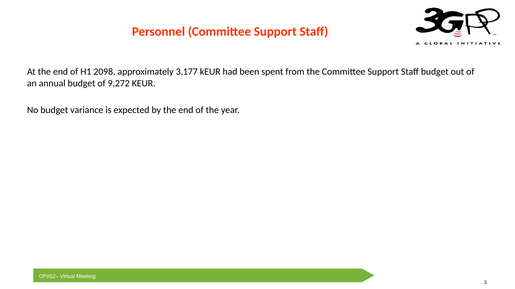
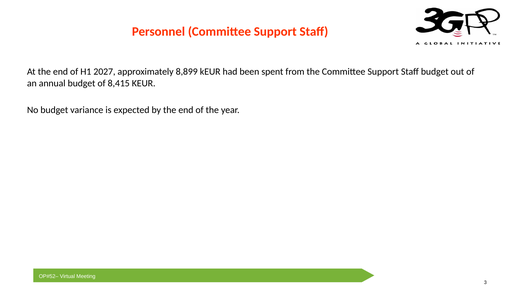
2098: 2098 -> 2027 (104, 72)
3,177: 3,177 -> 8,899 (187, 72)
9,272: 9,272 -> 8,415 (119, 83)
